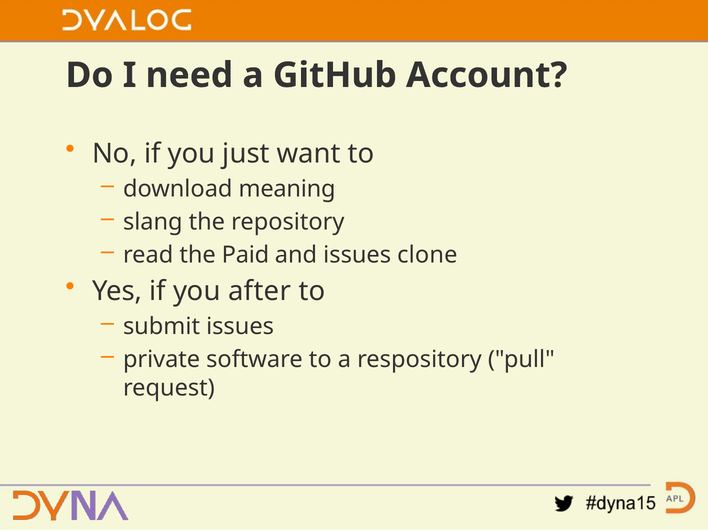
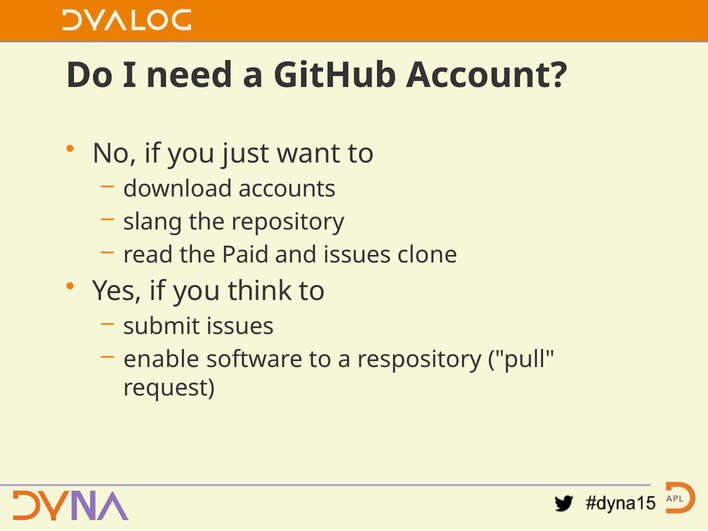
meaning: meaning -> accounts (287, 189)
after: after -> think (260, 291)
private: private -> enable (161, 359)
